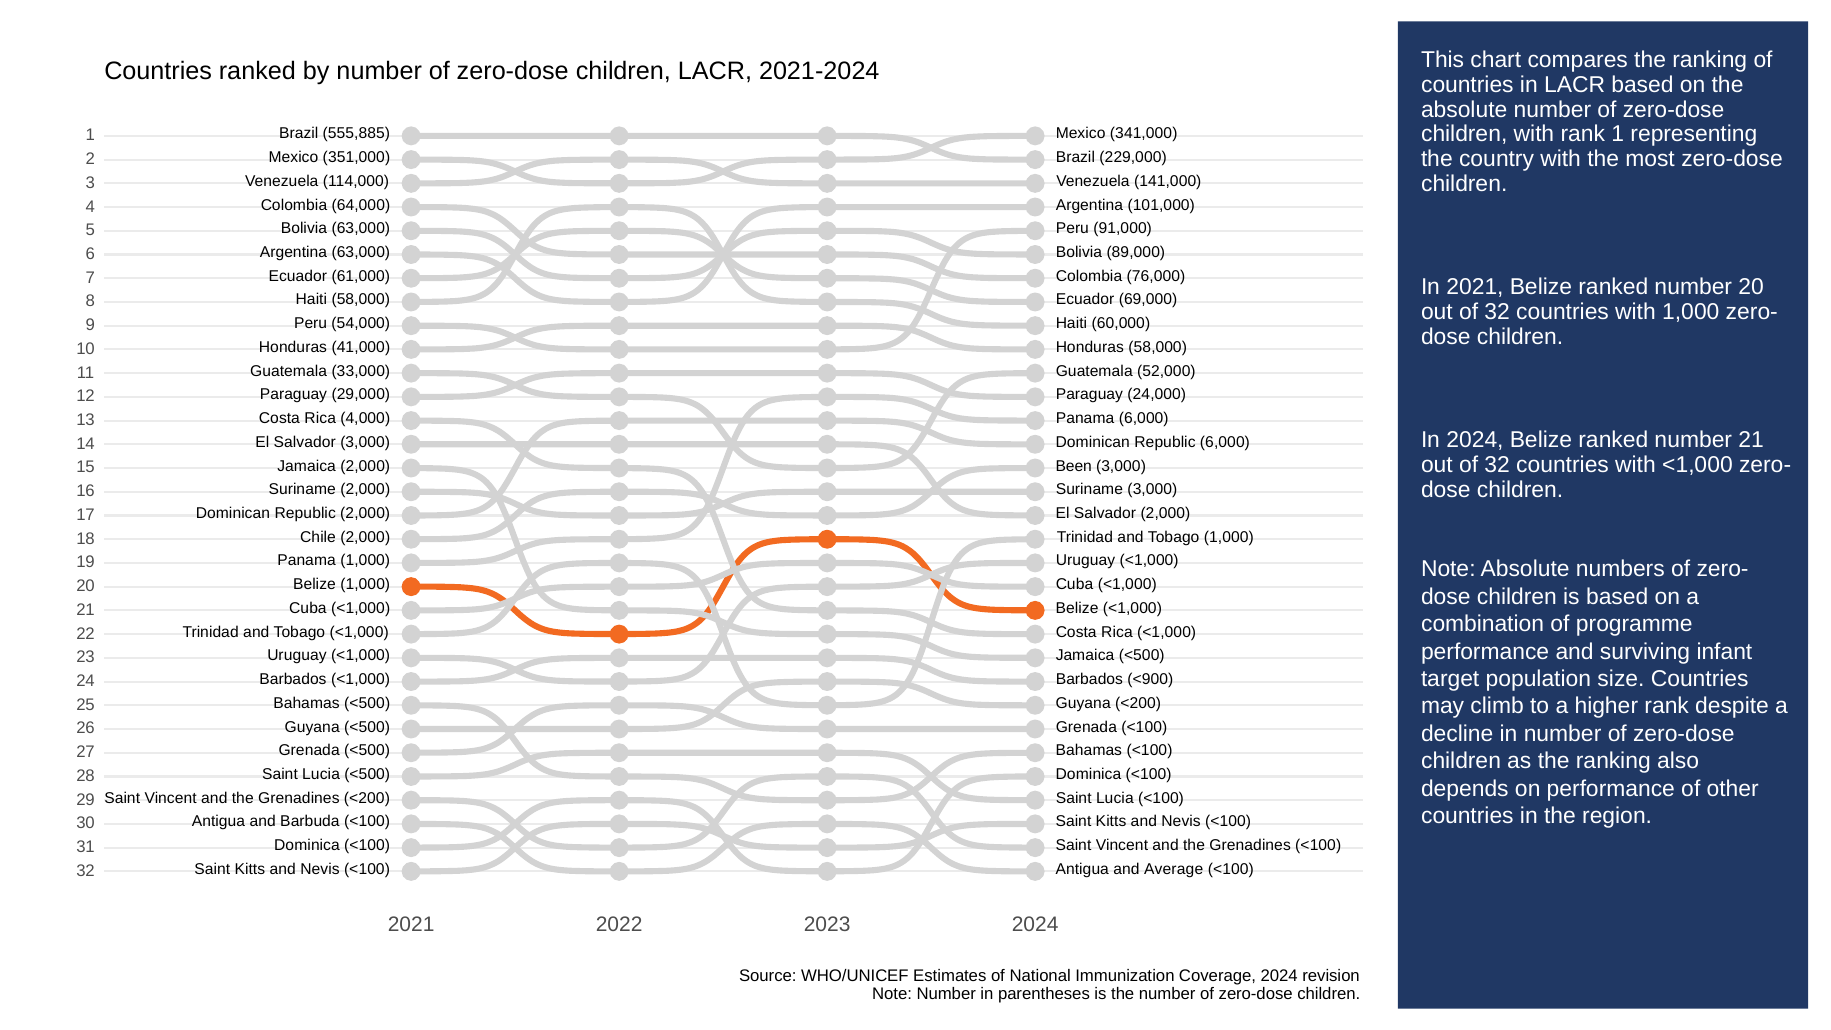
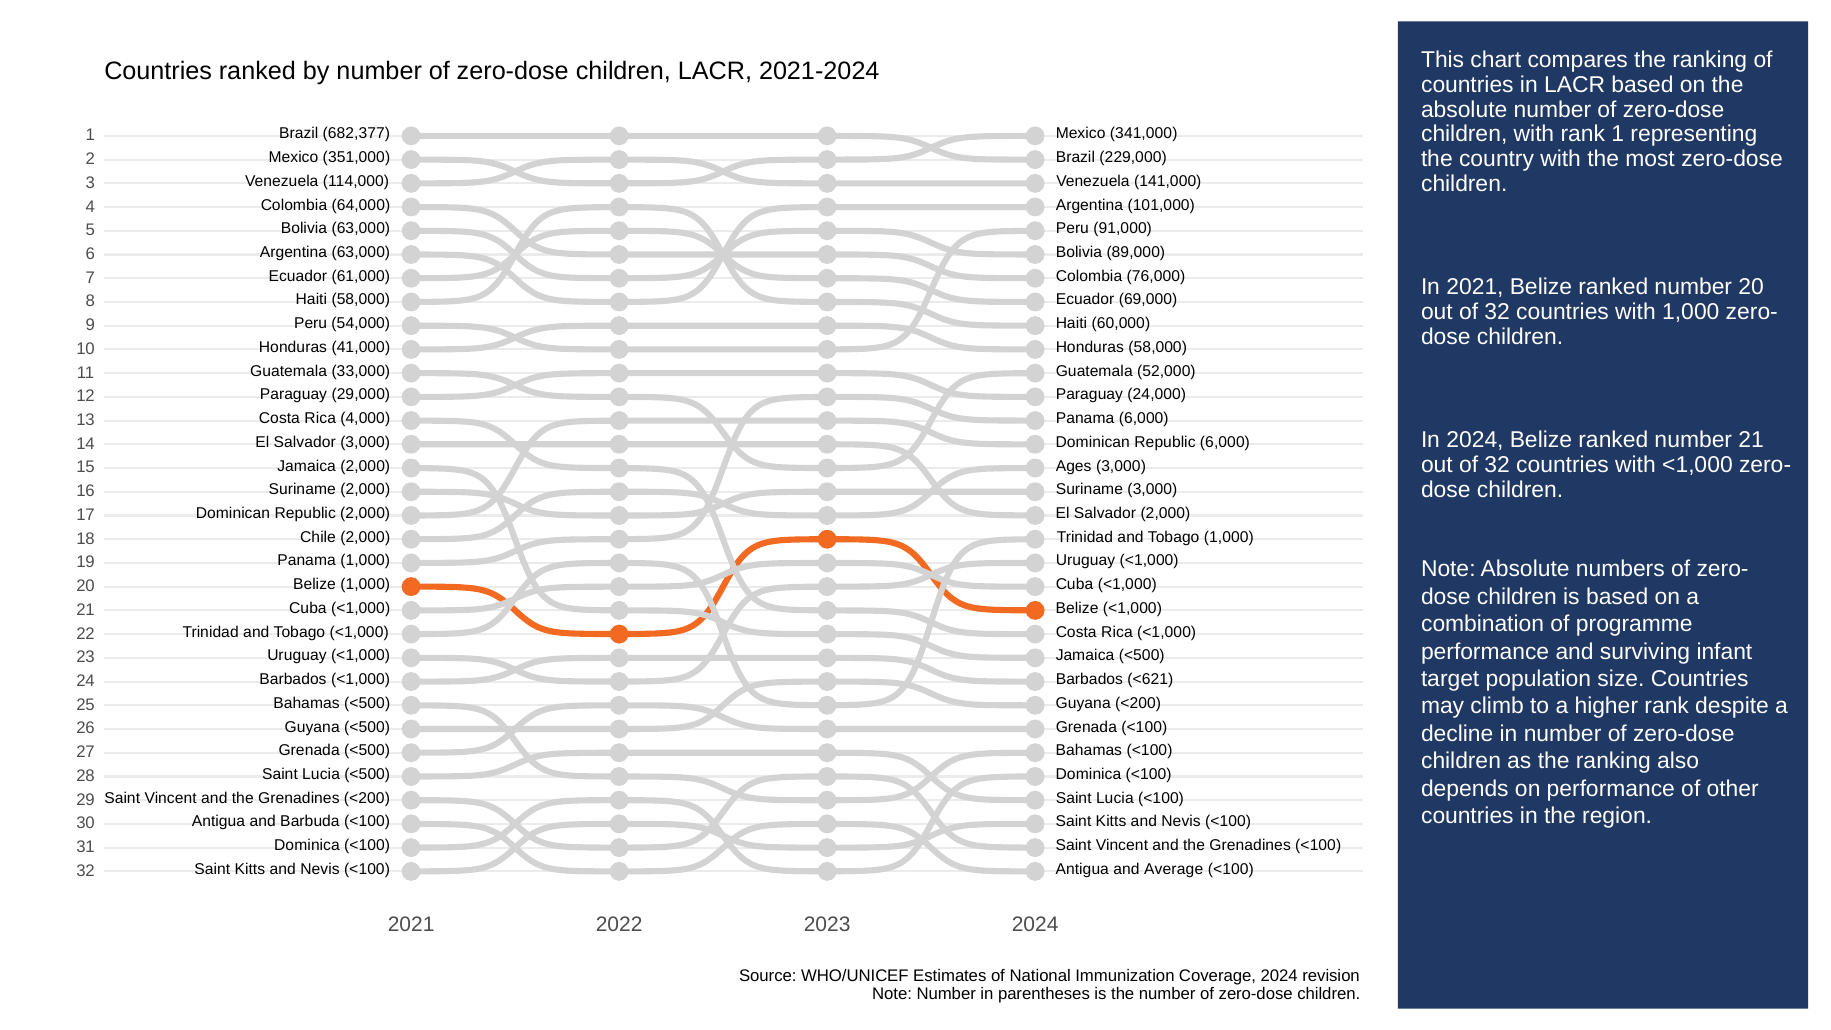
555,885: 555,885 -> 682,377 (356, 134)
Been: Been -> Ages (1074, 466)
<900: <900 -> <621 (1150, 679)
